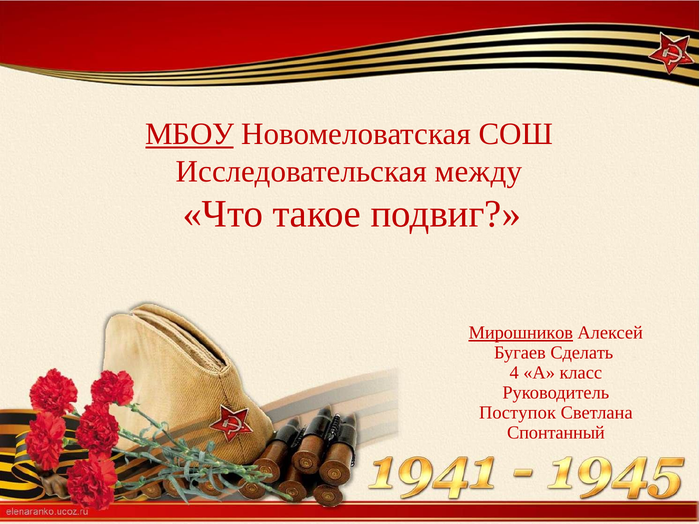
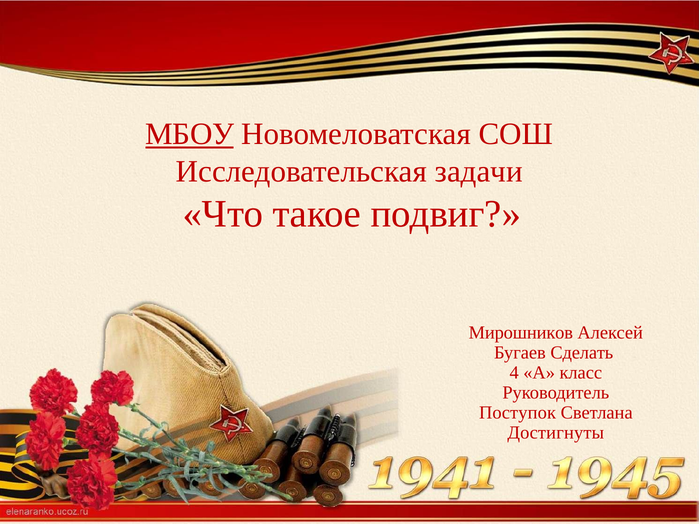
между: между -> задачи (479, 172)
Мирошников underline: present -> none (521, 333)
Спонтанный: Спонтанный -> Достигнуты (556, 433)
